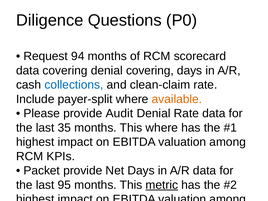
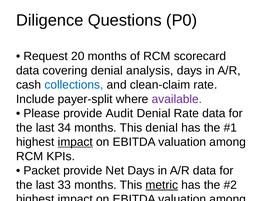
94: 94 -> 20 (78, 56)
denial covering: covering -> analysis (150, 70)
available colour: orange -> purple (177, 99)
35: 35 -> 34 (64, 128)
This where: where -> denial (162, 128)
impact underline: none -> present (75, 142)
95: 95 -> 33 (64, 185)
